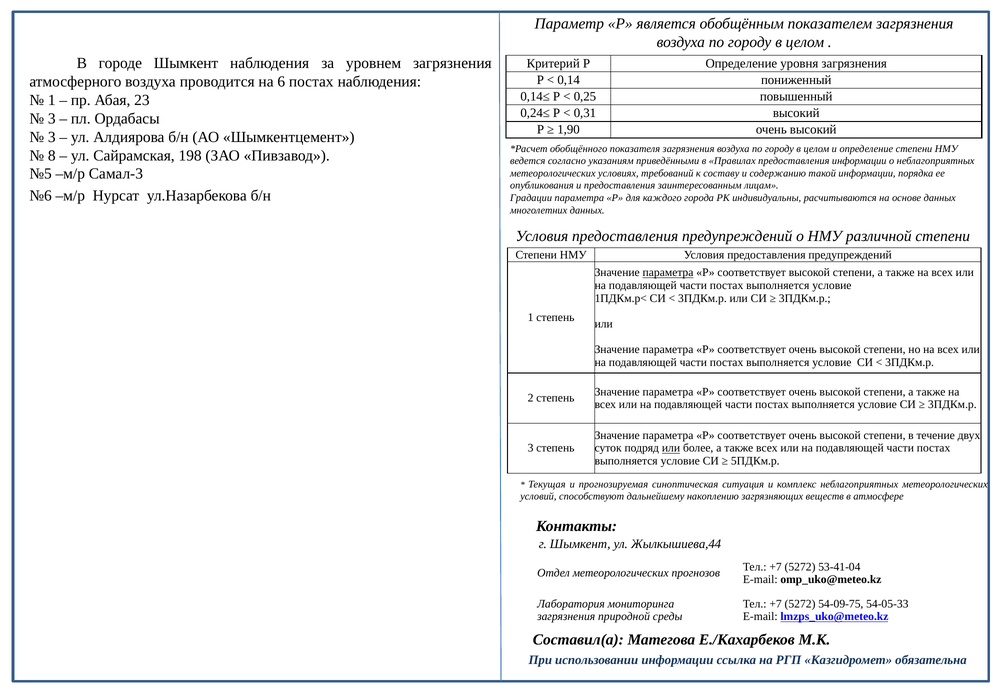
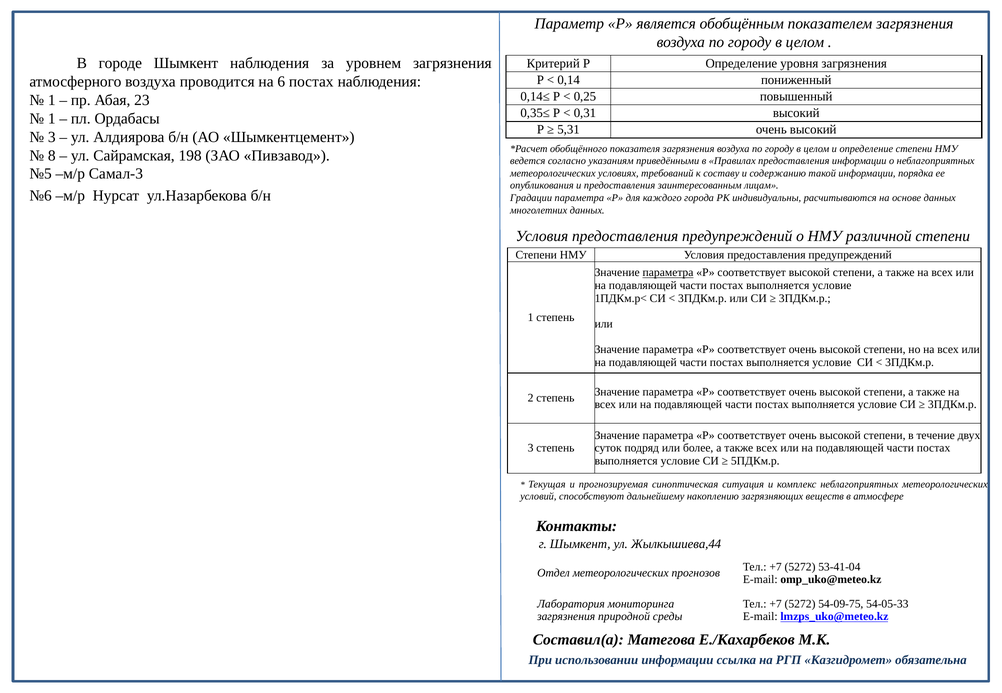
0,24≤: 0,24≤ -> 0,35≤ (535, 113)
3: 3 -> 1 (52, 119)
1,90: 1,90 -> 5,31 (569, 130)
или underline: present -> none (671, 449)
